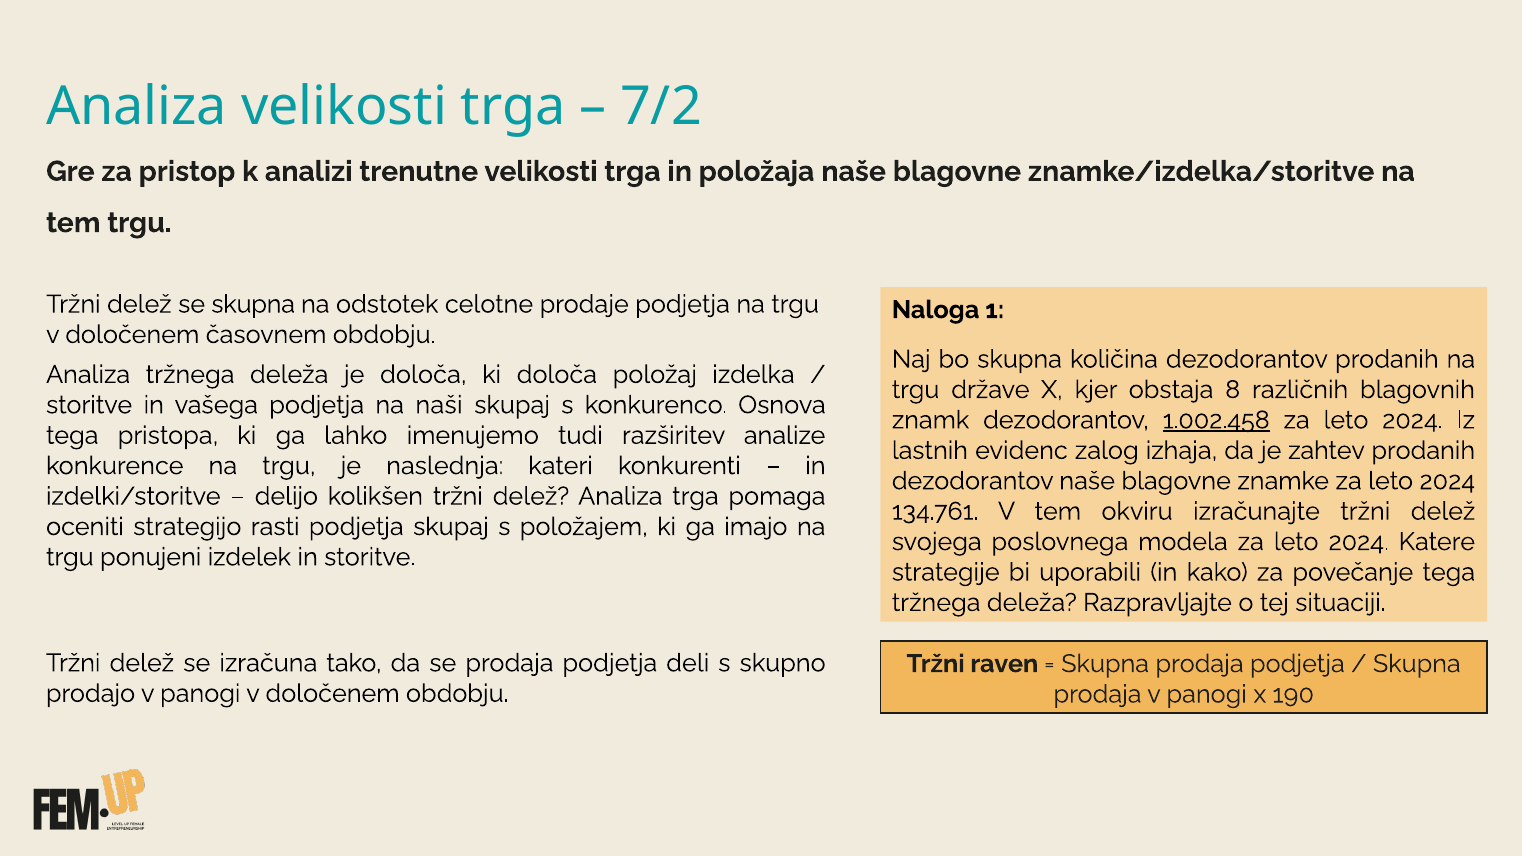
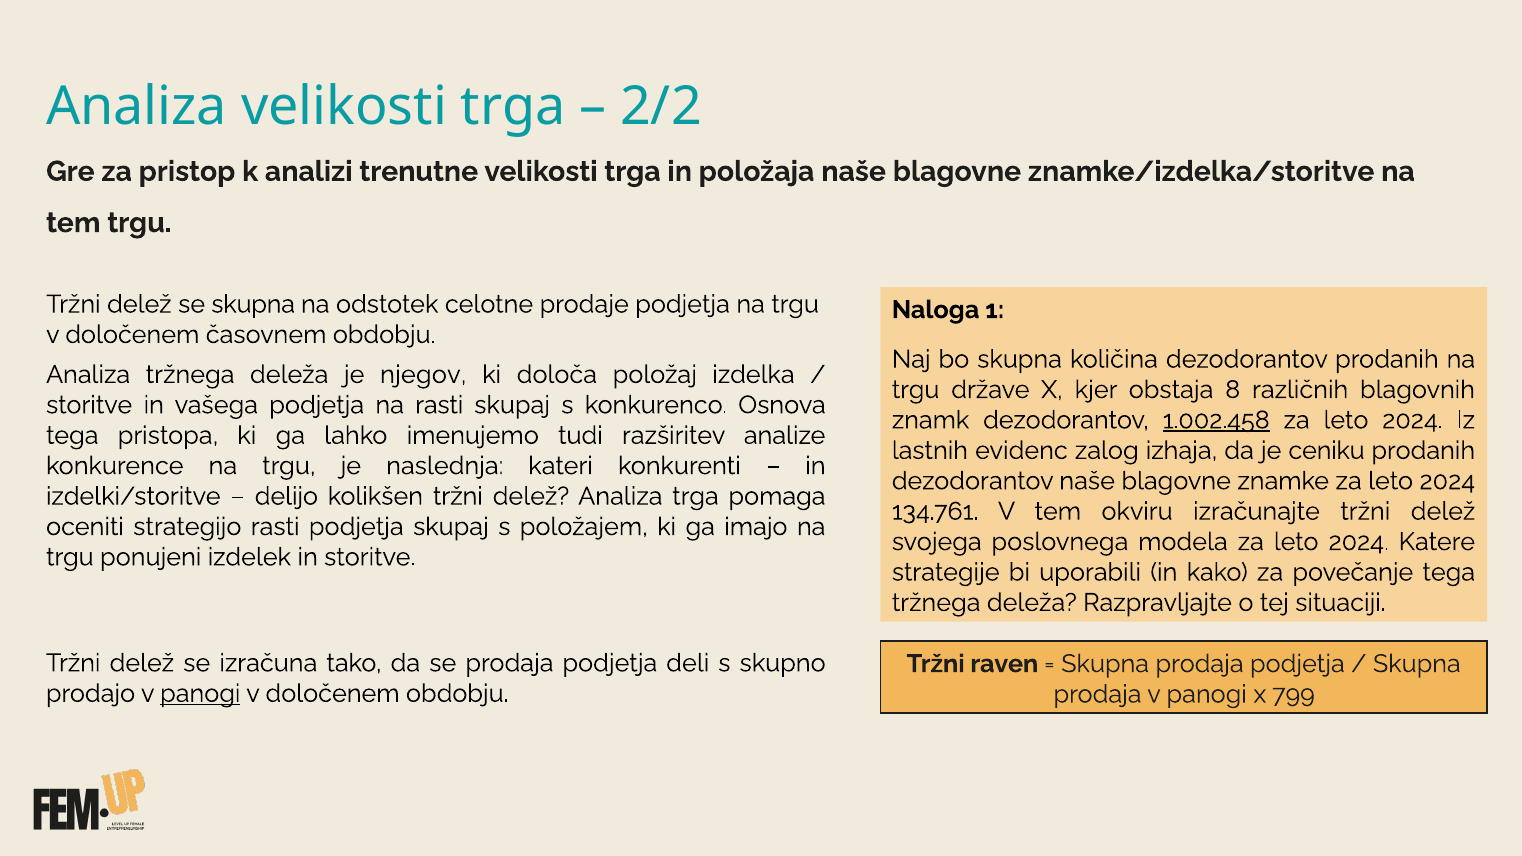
7/2: 7/2 -> 2/2 (661, 107)
je določa: določa -> njegov (423, 375)
na naši: naši -> rasti (439, 405)
zahtev: zahtev -> ceniku (1327, 451)
panogi underline: none -> present (200, 694)
190: 190 -> 799 (1293, 694)
